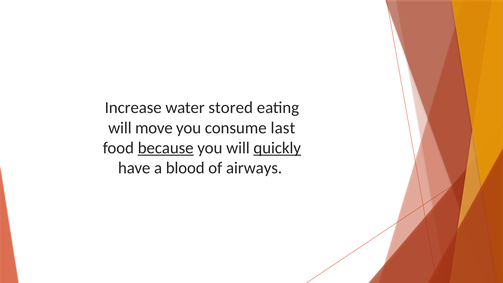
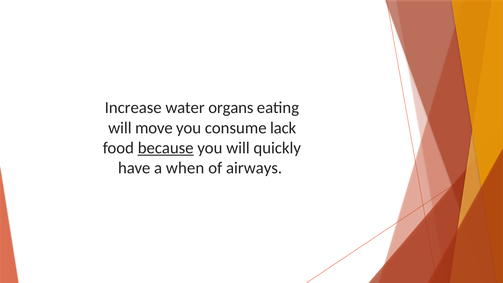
stored: stored -> organs (231, 108)
last: last -> lack (283, 128)
quickly underline: present -> none (277, 148)
blood: blood -> when (185, 168)
